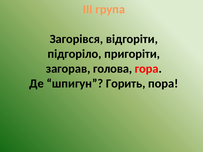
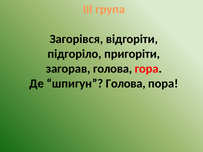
шпигун Горить: Горить -> Голова (126, 84)
